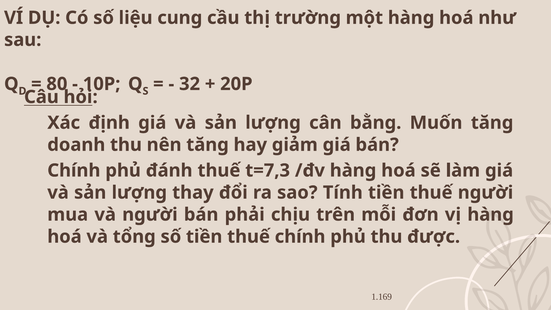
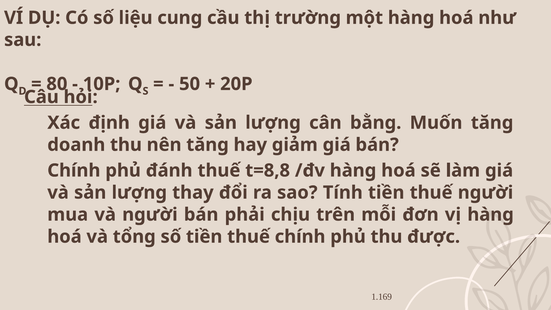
32: 32 -> 50 (190, 84)
t=7,3: t=7,3 -> t=8,8 (268, 170)
